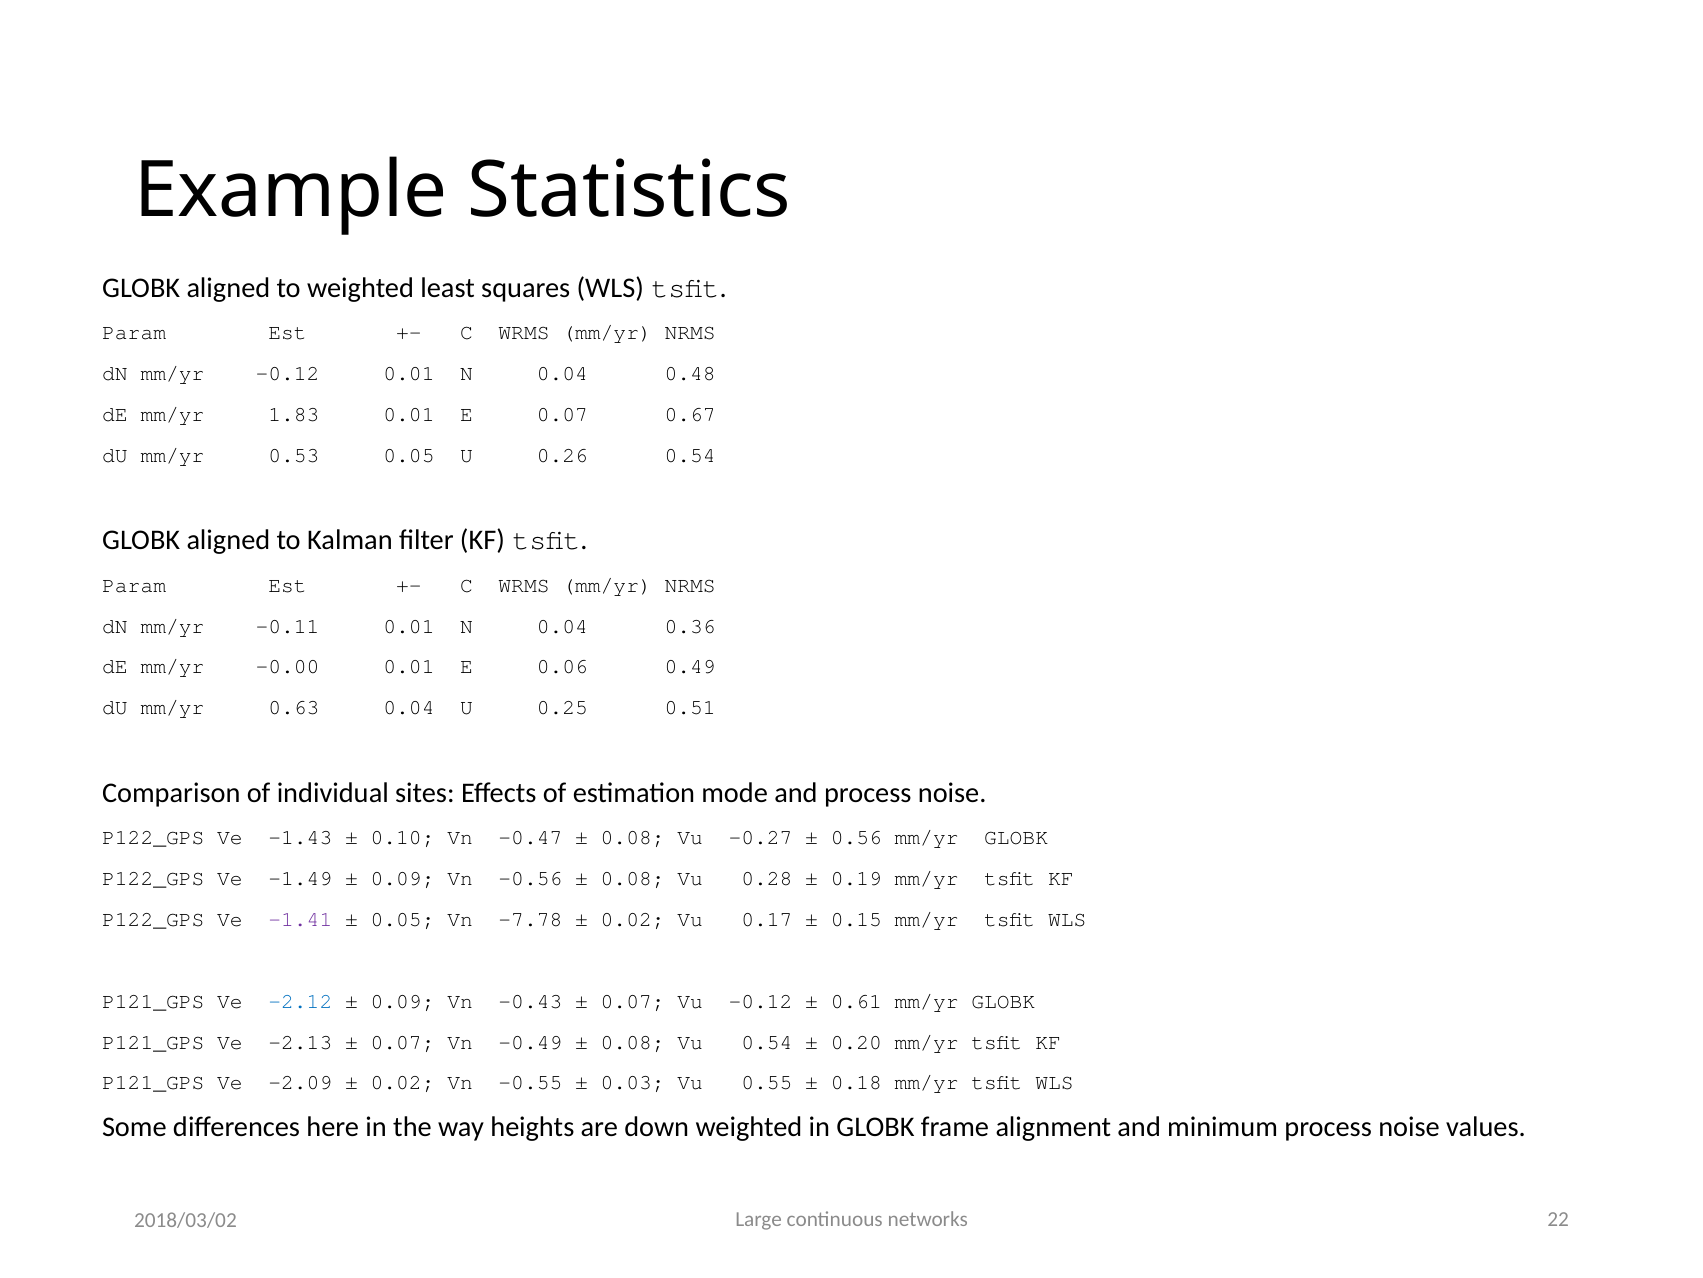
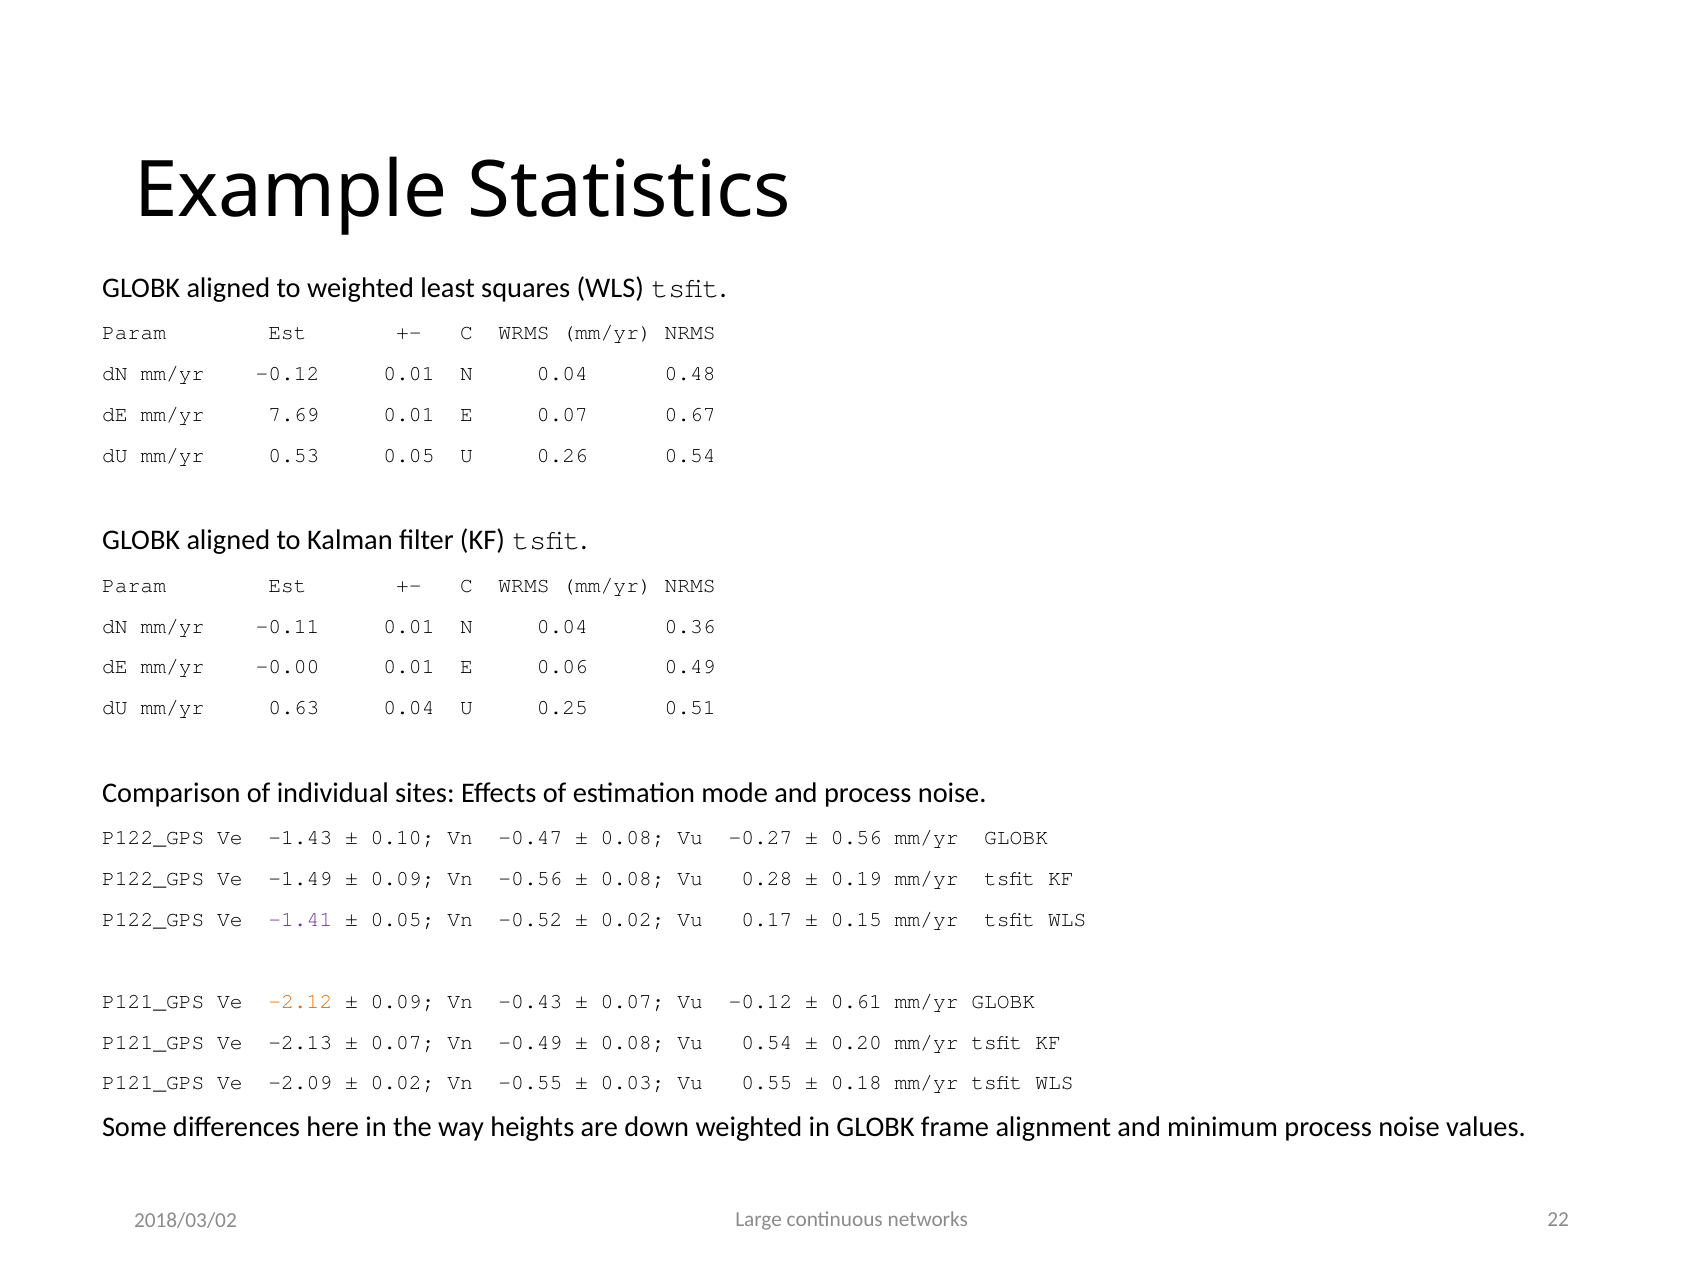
1.83: 1.83 -> 7.69 (294, 414)
-7.78: -7.78 -> -0.52 (530, 919)
-2.12 colour: blue -> orange (300, 1001)
